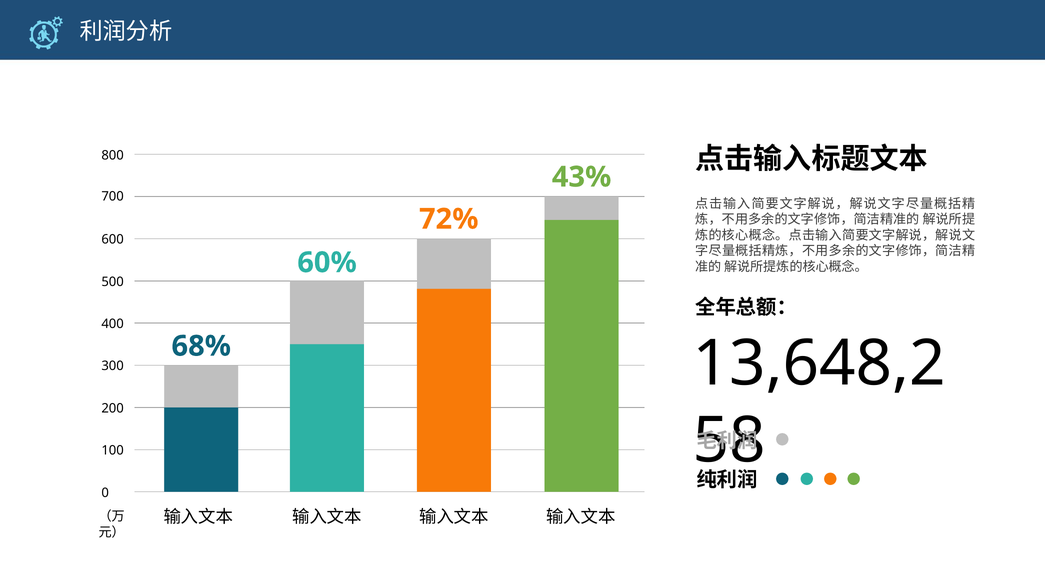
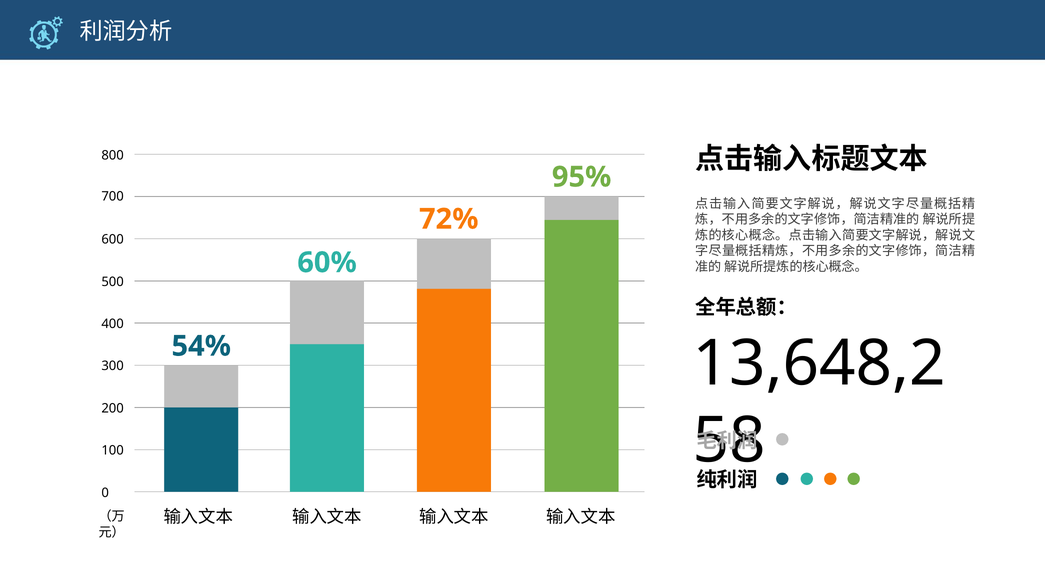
43%: 43% -> 95% (582, 177)
68%: 68% -> 54% (201, 346)
